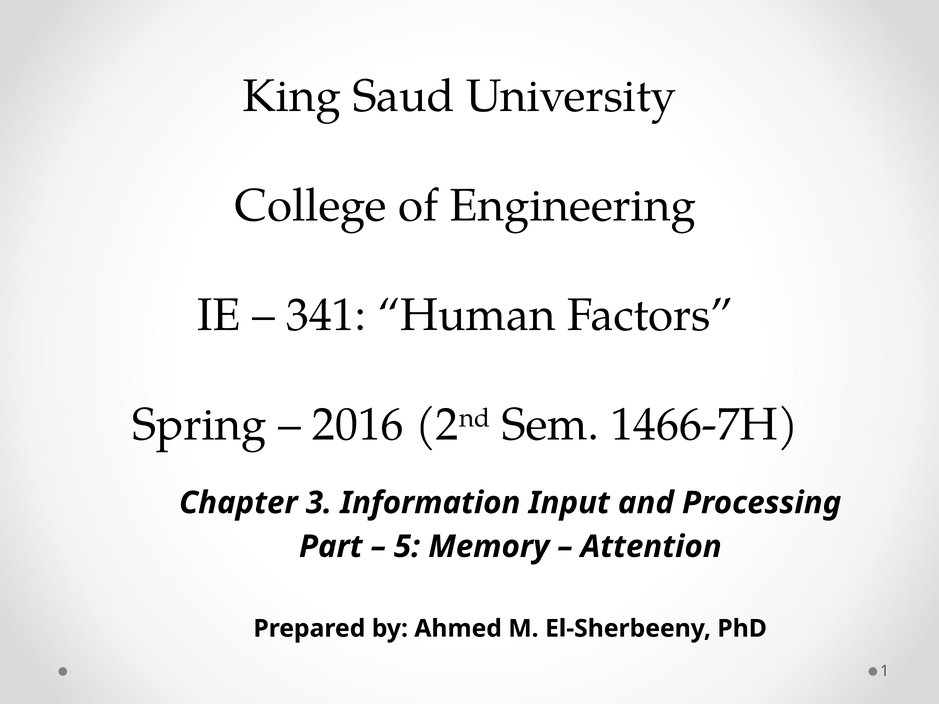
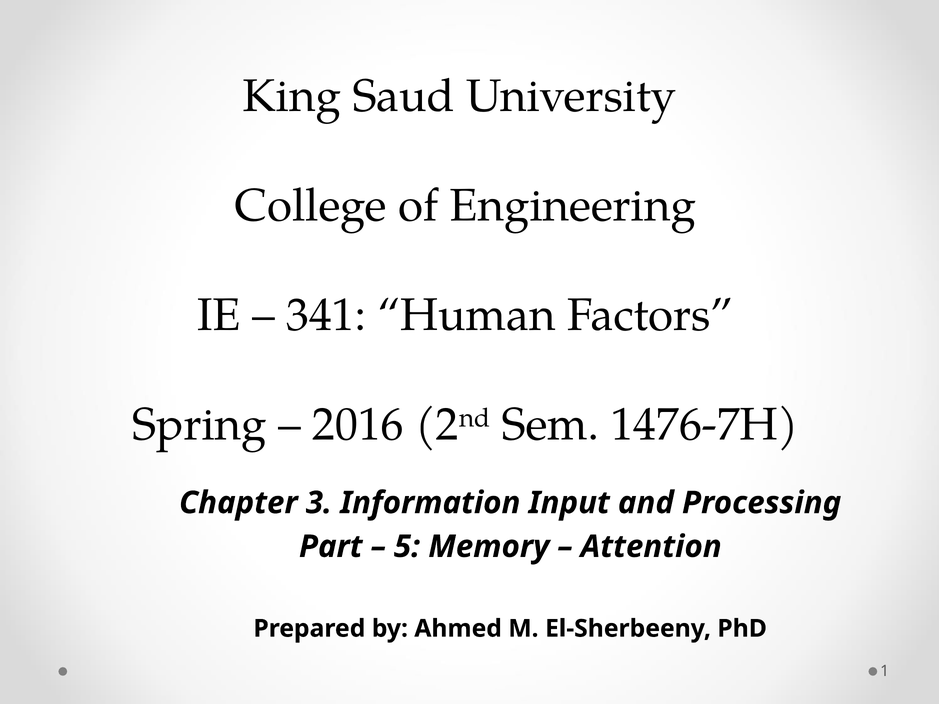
1466-7H: 1466-7H -> 1476-7H (705, 425)
